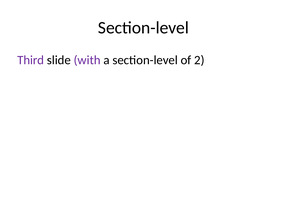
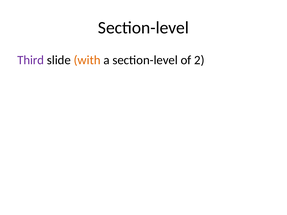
with colour: purple -> orange (87, 60)
